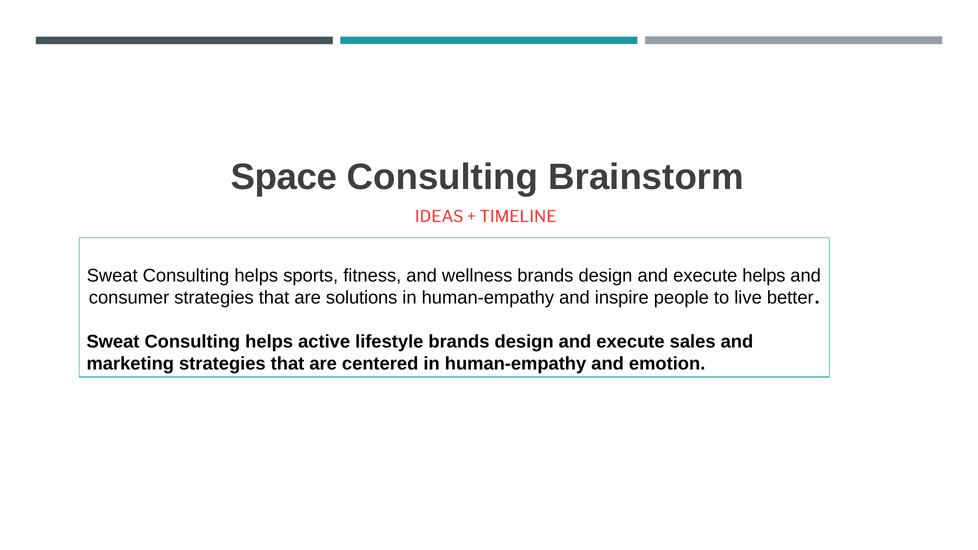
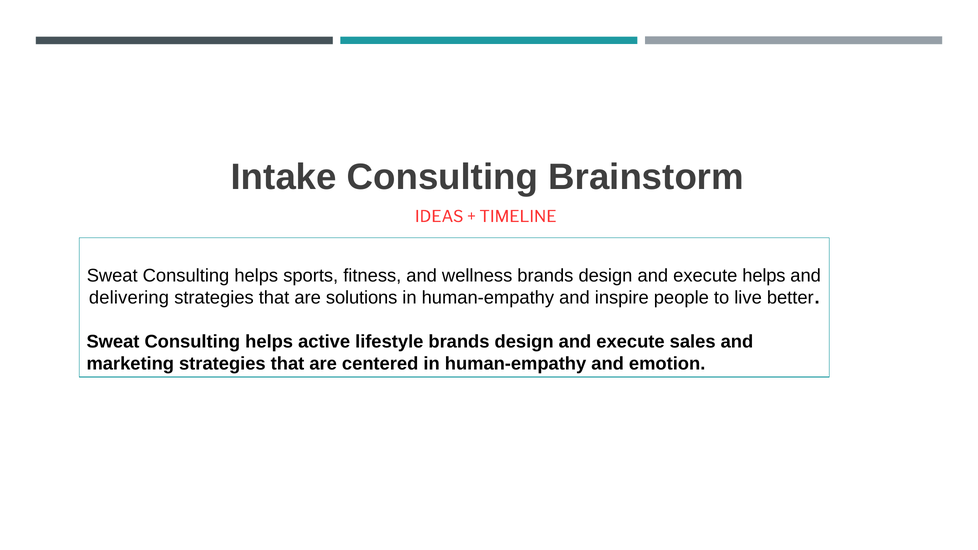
Space: Space -> Intake (284, 177)
consumer: consumer -> delivering (129, 298)
